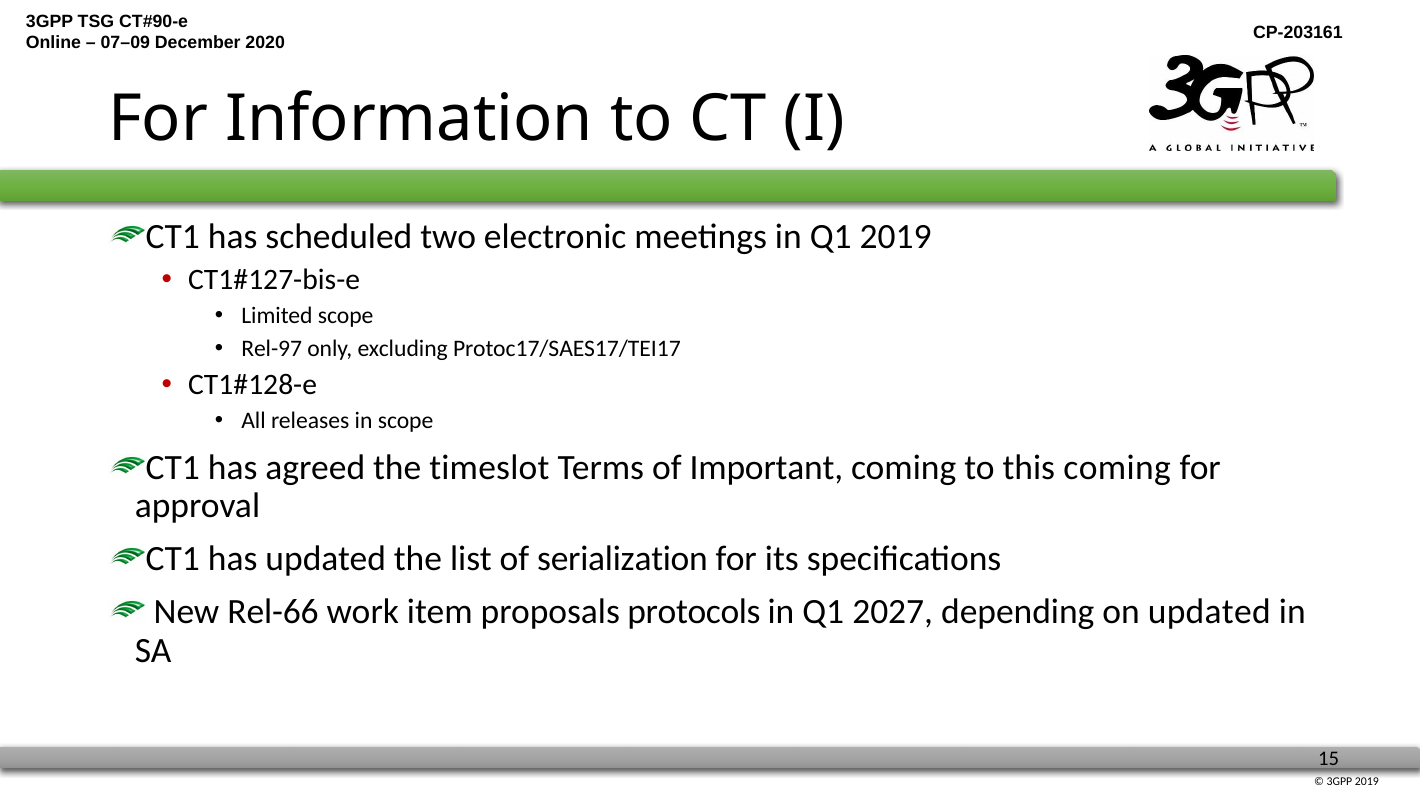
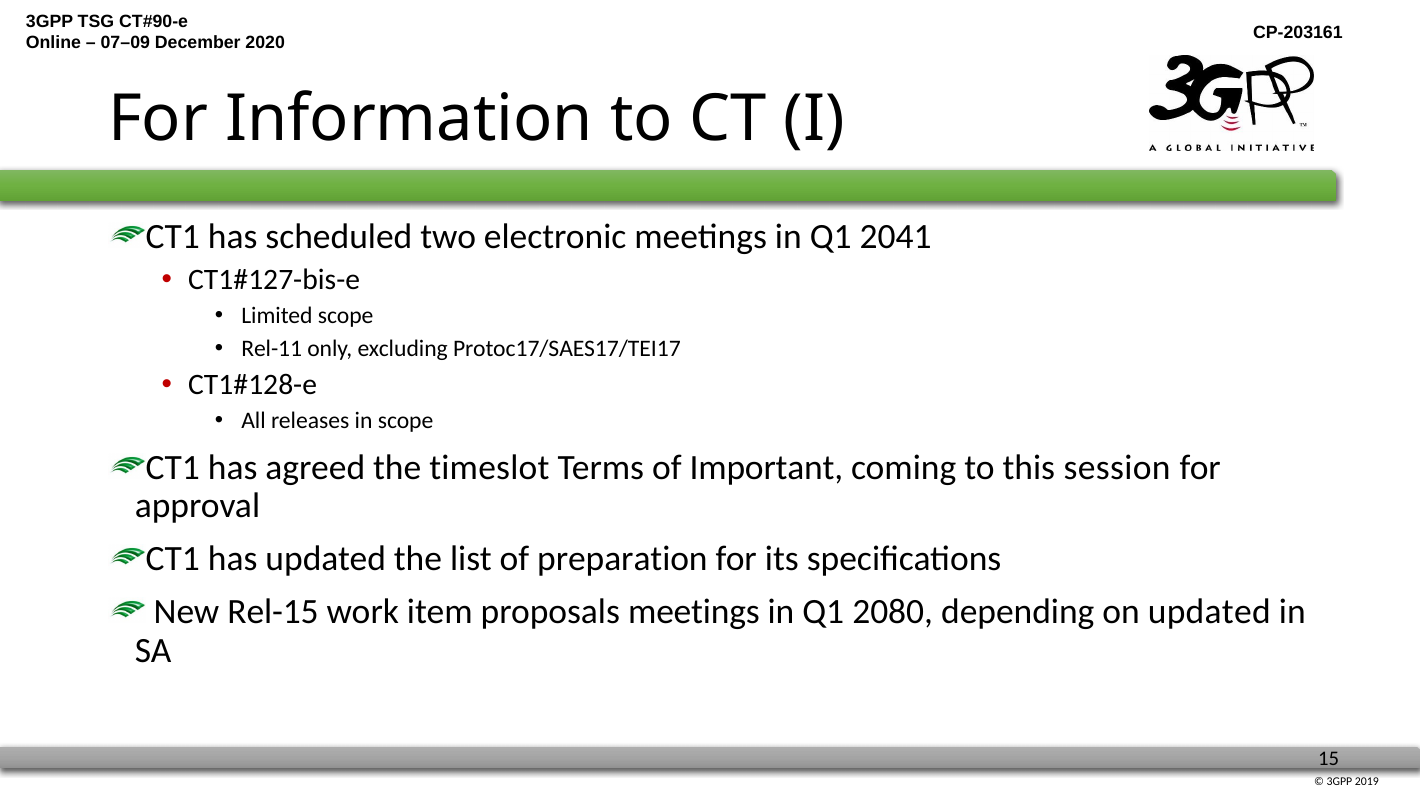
Q1 2019: 2019 -> 2041 (896, 237)
Rel-97: Rel-97 -> Rel-11 (272, 349)
this coming: coming -> session (1117, 467)
serialization: serialization -> preparation (622, 559)
Rel-66: Rel-66 -> Rel-15 (273, 612)
proposals protocols: protocols -> meetings (694, 612)
2027: 2027 -> 2080 (893, 612)
